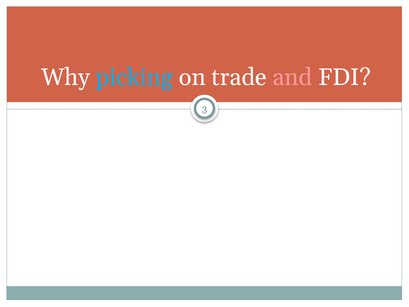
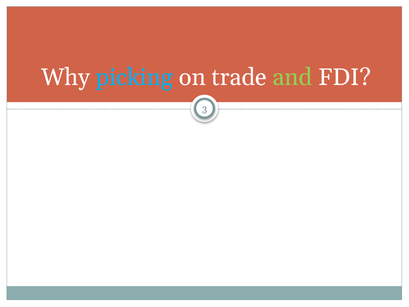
and colour: pink -> light green (292, 77)
